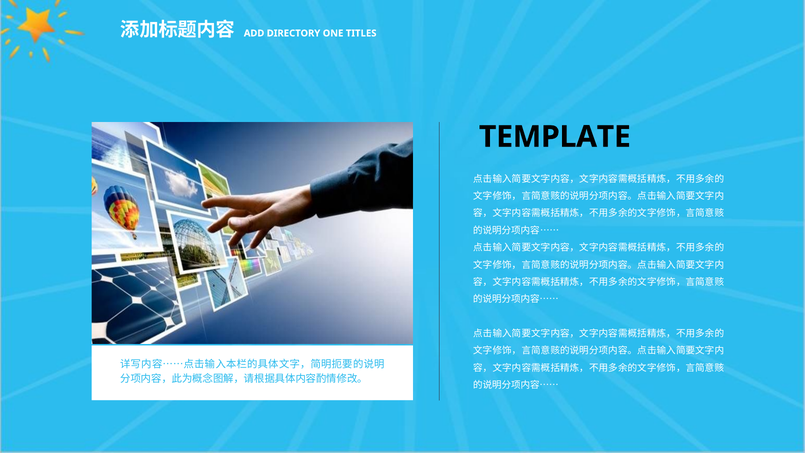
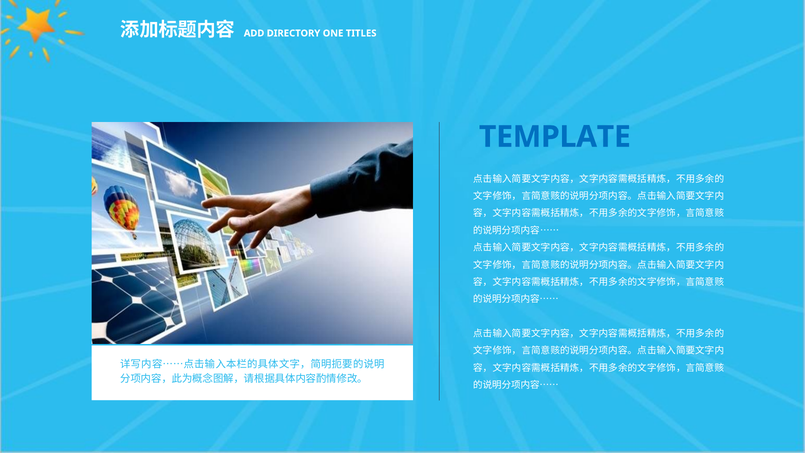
TEMPLATE colour: black -> blue (555, 137)
